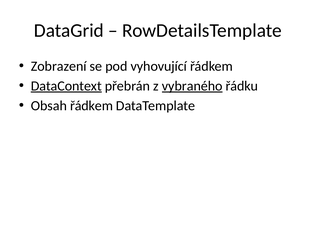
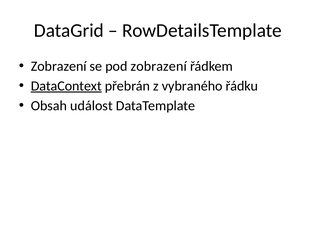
pod vyhovující: vyhovující -> zobrazení (159, 66)
vybraného underline: present -> none (192, 86)
Obsah řádkem: řádkem -> událost (91, 106)
